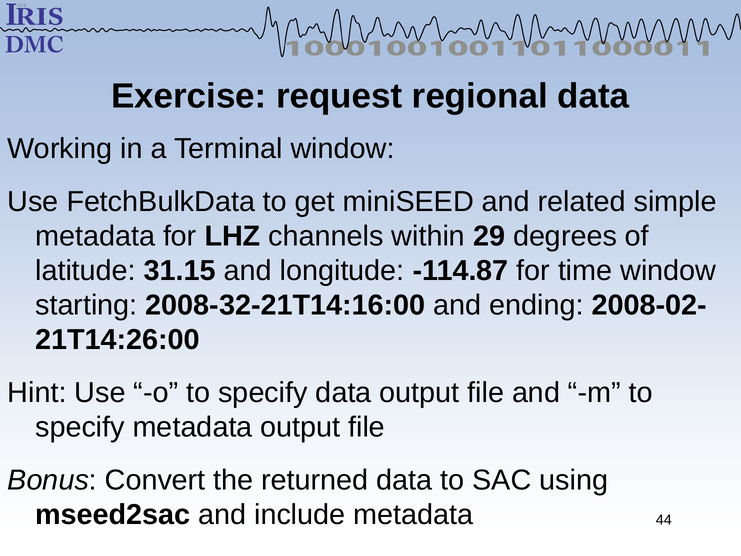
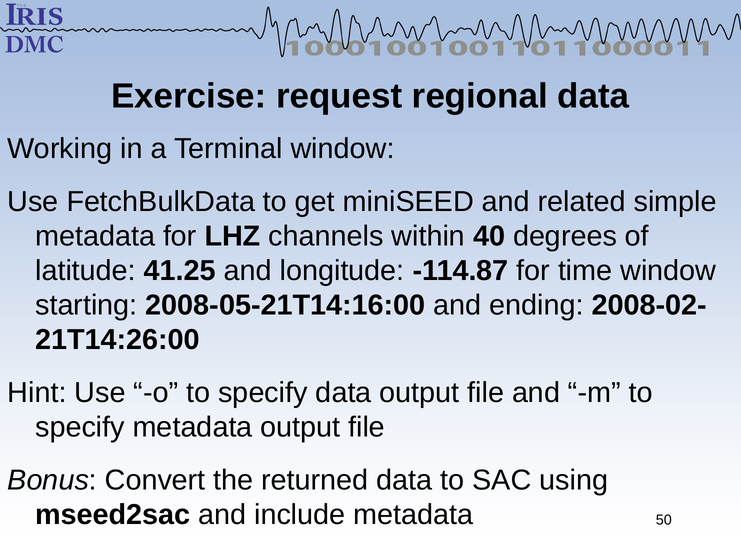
29: 29 -> 40 (489, 236)
31.15: 31.15 -> 41.25 (180, 271)
2008-32-21T14:16:00: 2008-32-21T14:16:00 -> 2008-05-21T14:16:00 (285, 305)
44: 44 -> 50 (664, 520)
